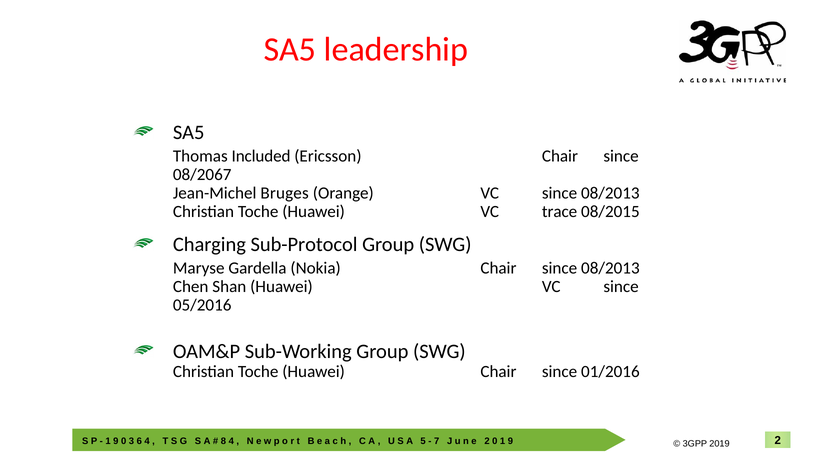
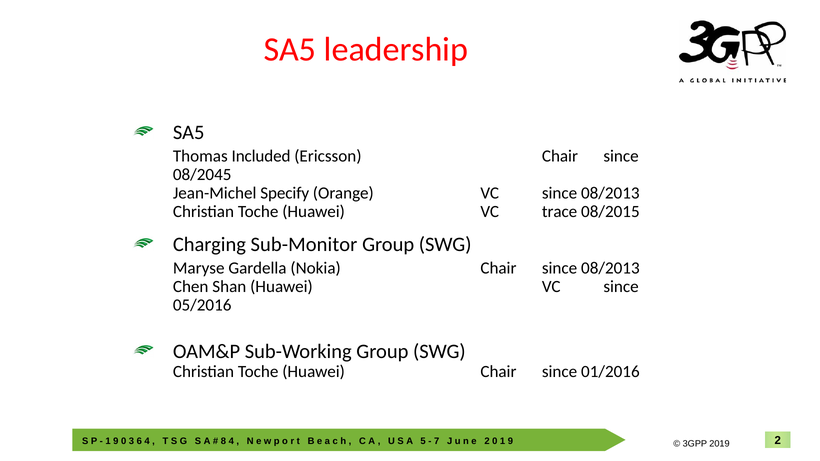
08/2067: 08/2067 -> 08/2045 (202, 175)
Bruges: Bruges -> Specify (285, 193)
Sub-Protocol: Sub-Protocol -> Sub-Monitor (304, 245)
